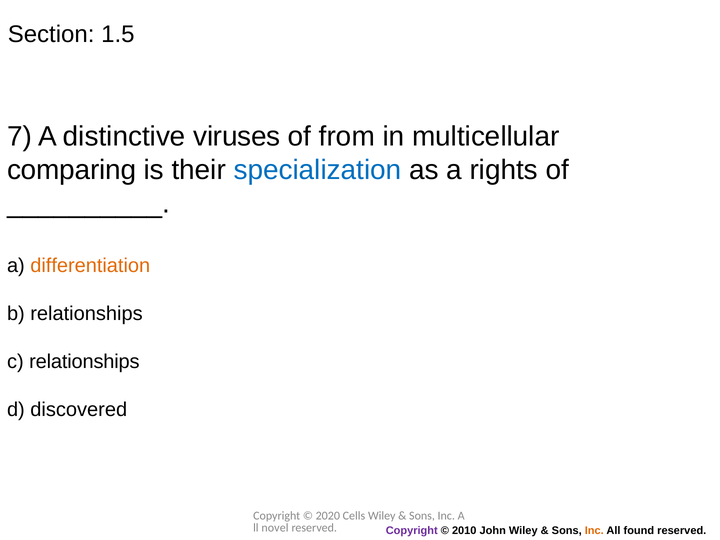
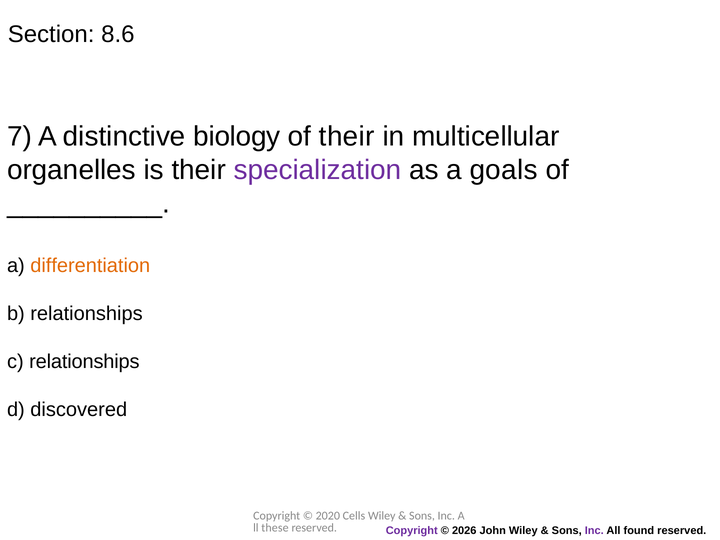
1.5: 1.5 -> 8.6 (118, 35)
viruses: viruses -> biology (237, 136)
of from: from -> their (347, 136)
comparing: comparing -> organelles (72, 170)
specialization colour: blue -> purple (317, 170)
rights: rights -> goals (504, 170)
novel: novel -> these (275, 528)
2010: 2010 -> 2026 (464, 531)
Inc colour: orange -> purple (594, 531)
